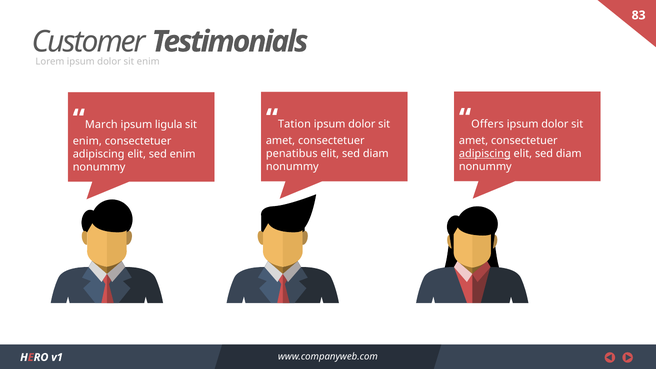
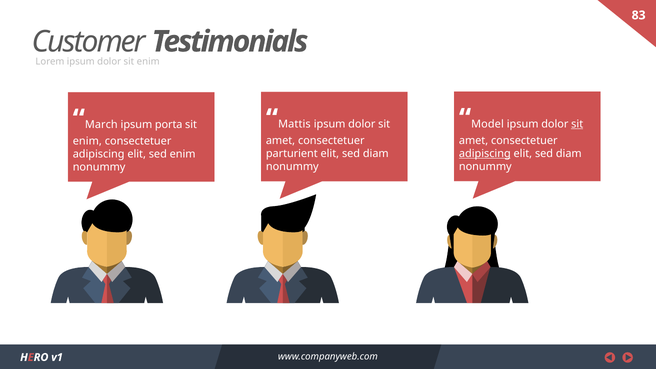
Offers: Offers -> Model (487, 124)
sit underline: none -> present (577, 124)
Tation: Tation -> Mattis (294, 124)
ligula: ligula -> porta (169, 125)
penatibus: penatibus -> parturient (292, 154)
